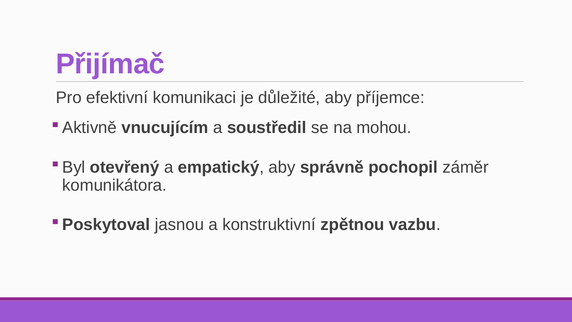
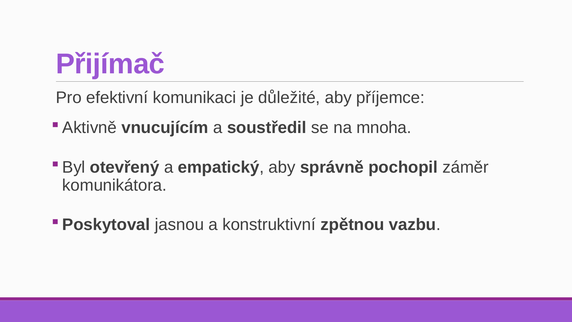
mohou: mohou -> mnoha (384, 128)
